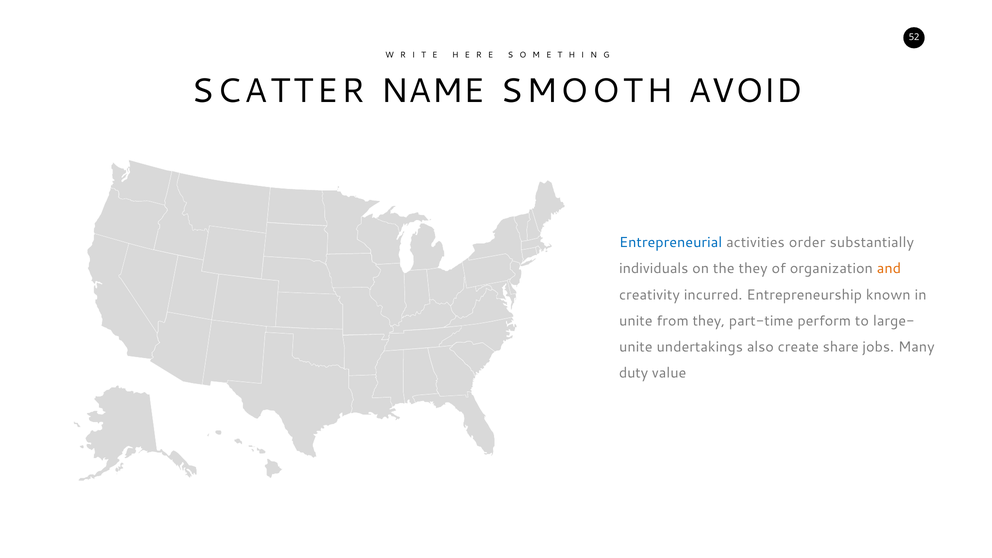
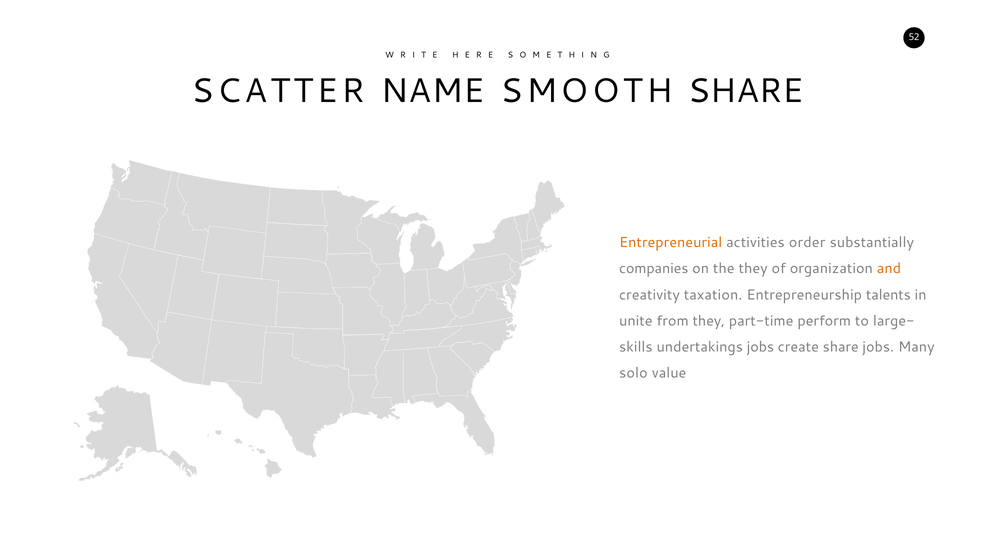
SMOOTH AVOID: AVOID -> SHARE (746, 91)
Entrepreneurial colour: blue -> orange (671, 243)
individuals: individuals -> companies (654, 269)
incurred: incurred -> taxation (713, 295)
known: known -> talents (888, 295)
unite: unite -> skills (636, 347)
undertakings also: also -> jobs (760, 347)
duty: duty -> solo (633, 373)
